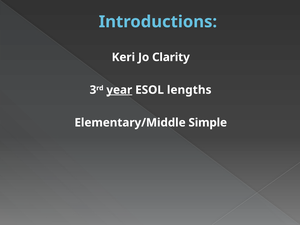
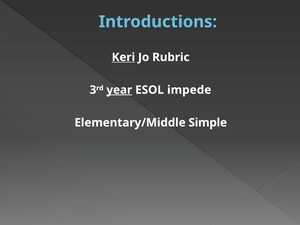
Keri underline: none -> present (123, 57)
Clarity: Clarity -> Rubric (171, 57)
lengths: lengths -> impede (189, 90)
